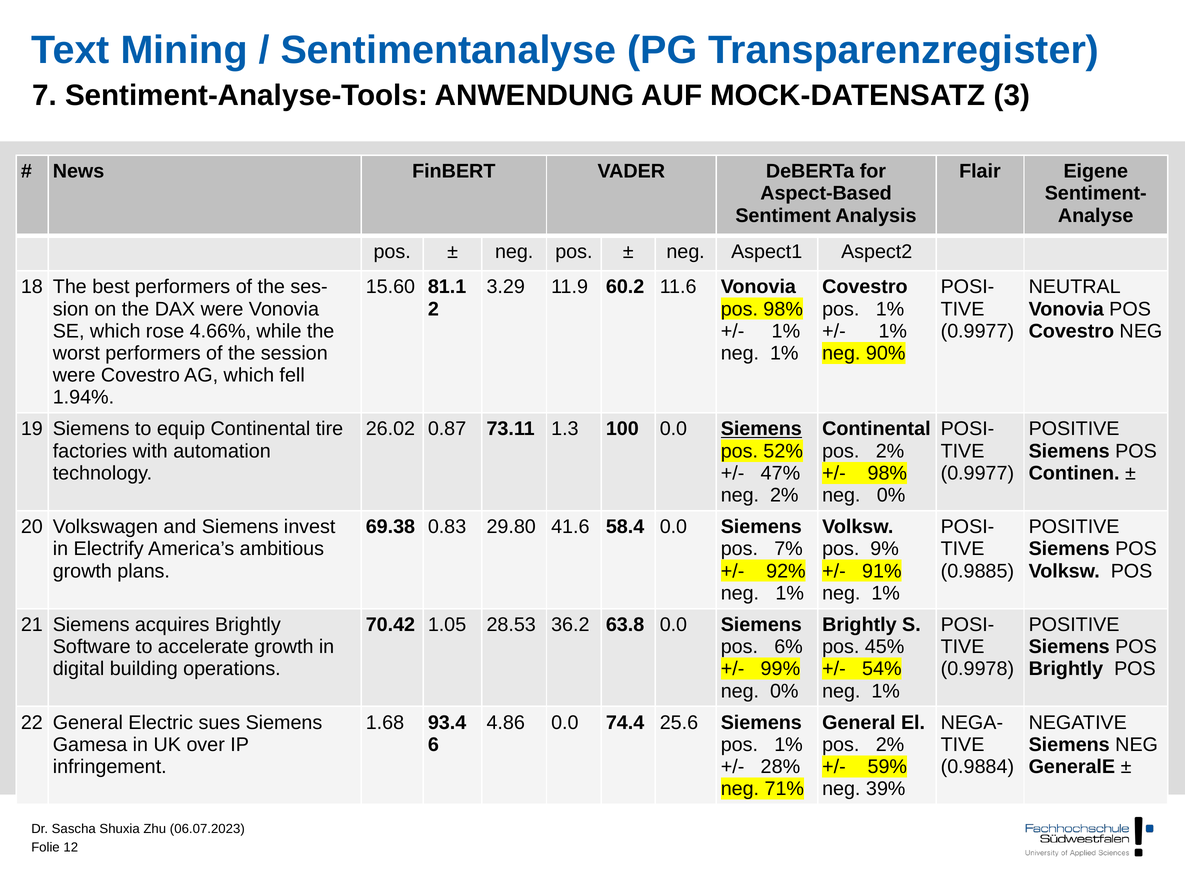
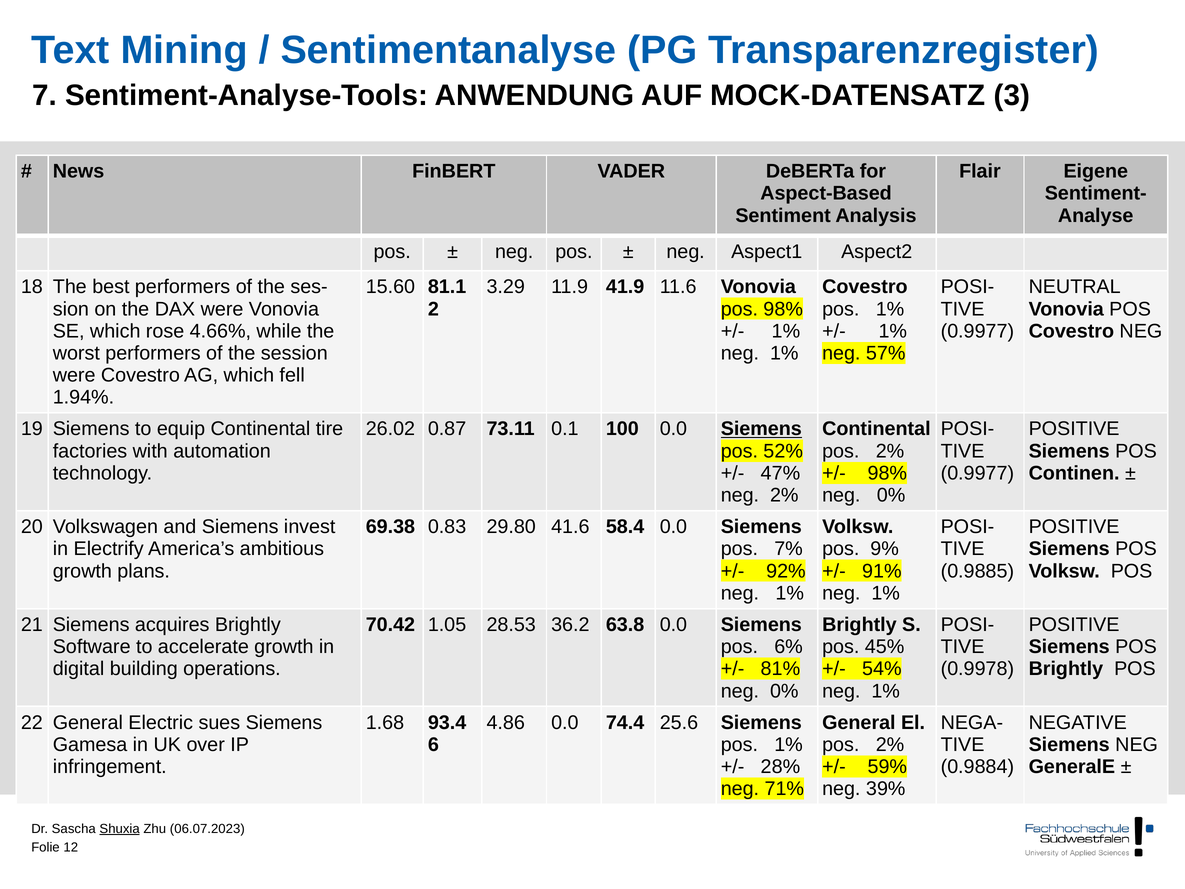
60.2: 60.2 -> 41.9 (625, 287)
90%: 90% -> 57% (886, 353)
1.3: 1.3 -> 0.1 (565, 429)
99%: 99% -> 81% (780, 669)
Shuxia underline: none -> present (120, 829)
